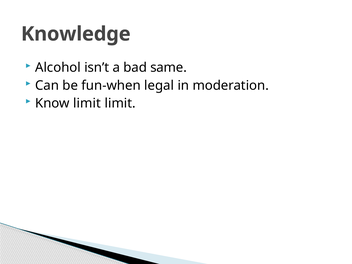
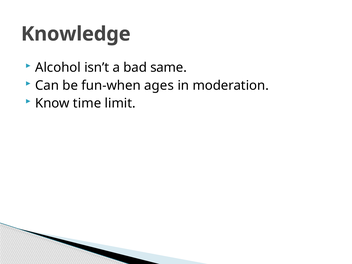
legal: legal -> ages (159, 85)
Know limit: limit -> time (87, 103)
